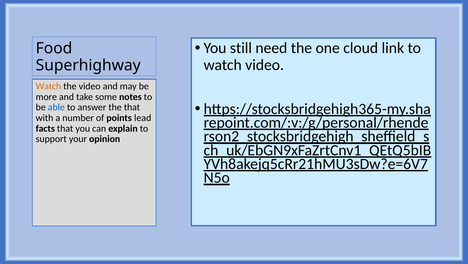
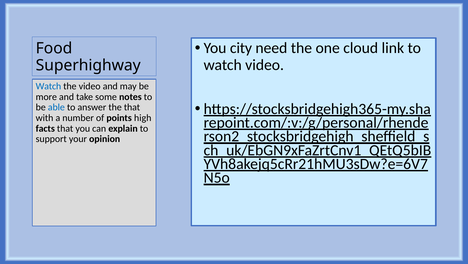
still: still -> city (241, 48)
Watch colour: orange -> blue (48, 86)
lead: lead -> high (143, 118)
